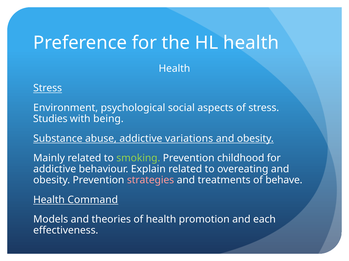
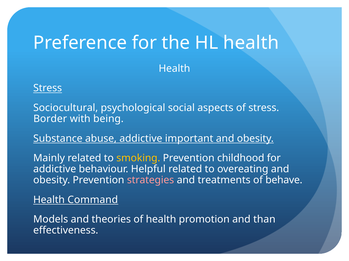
Environment: Environment -> Sociocultural (66, 108)
Studies: Studies -> Border (50, 119)
variations: variations -> important (189, 139)
smoking colour: light green -> yellow (138, 159)
Explain: Explain -> Helpful (148, 170)
each: each -> than (264, 220)
